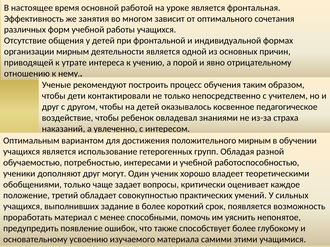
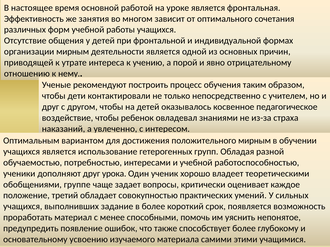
могут: могут -> урока (114, 174)
обобщениями только: только -> группе (77, 185)
